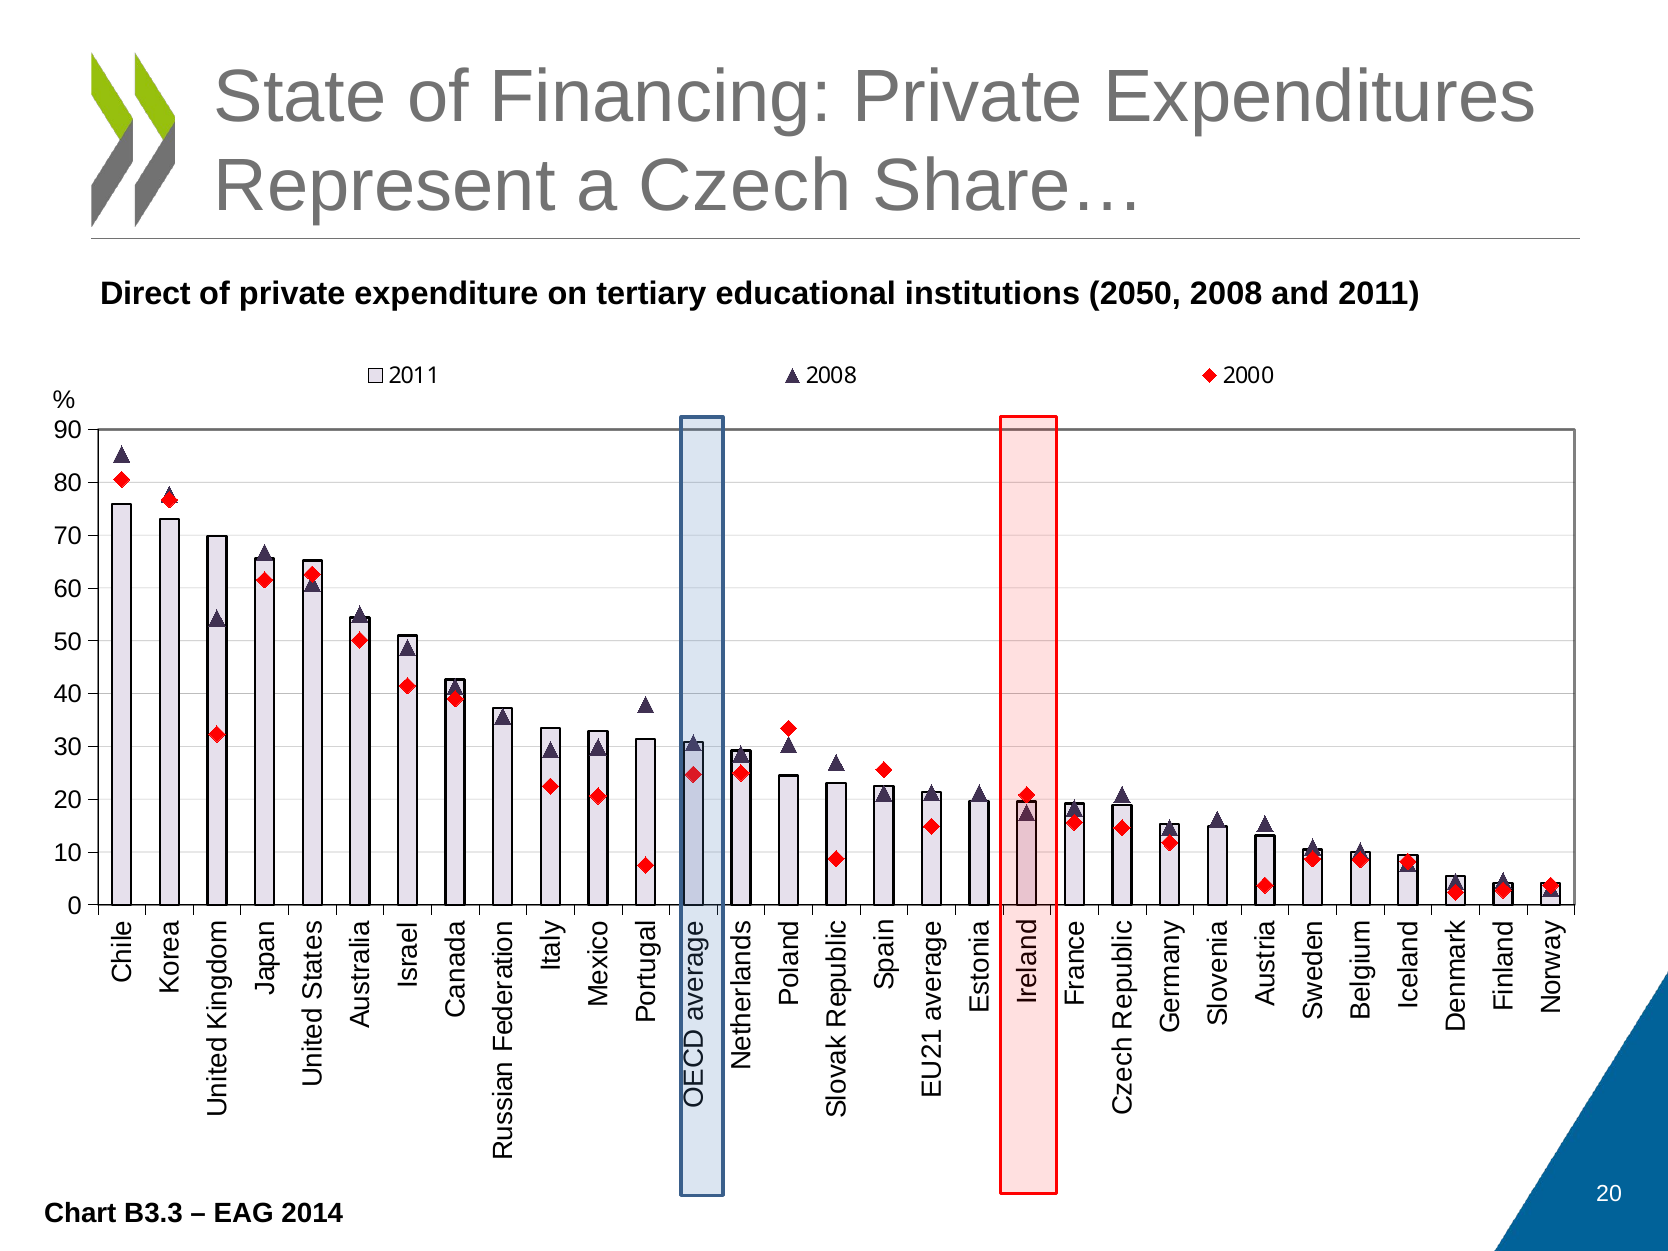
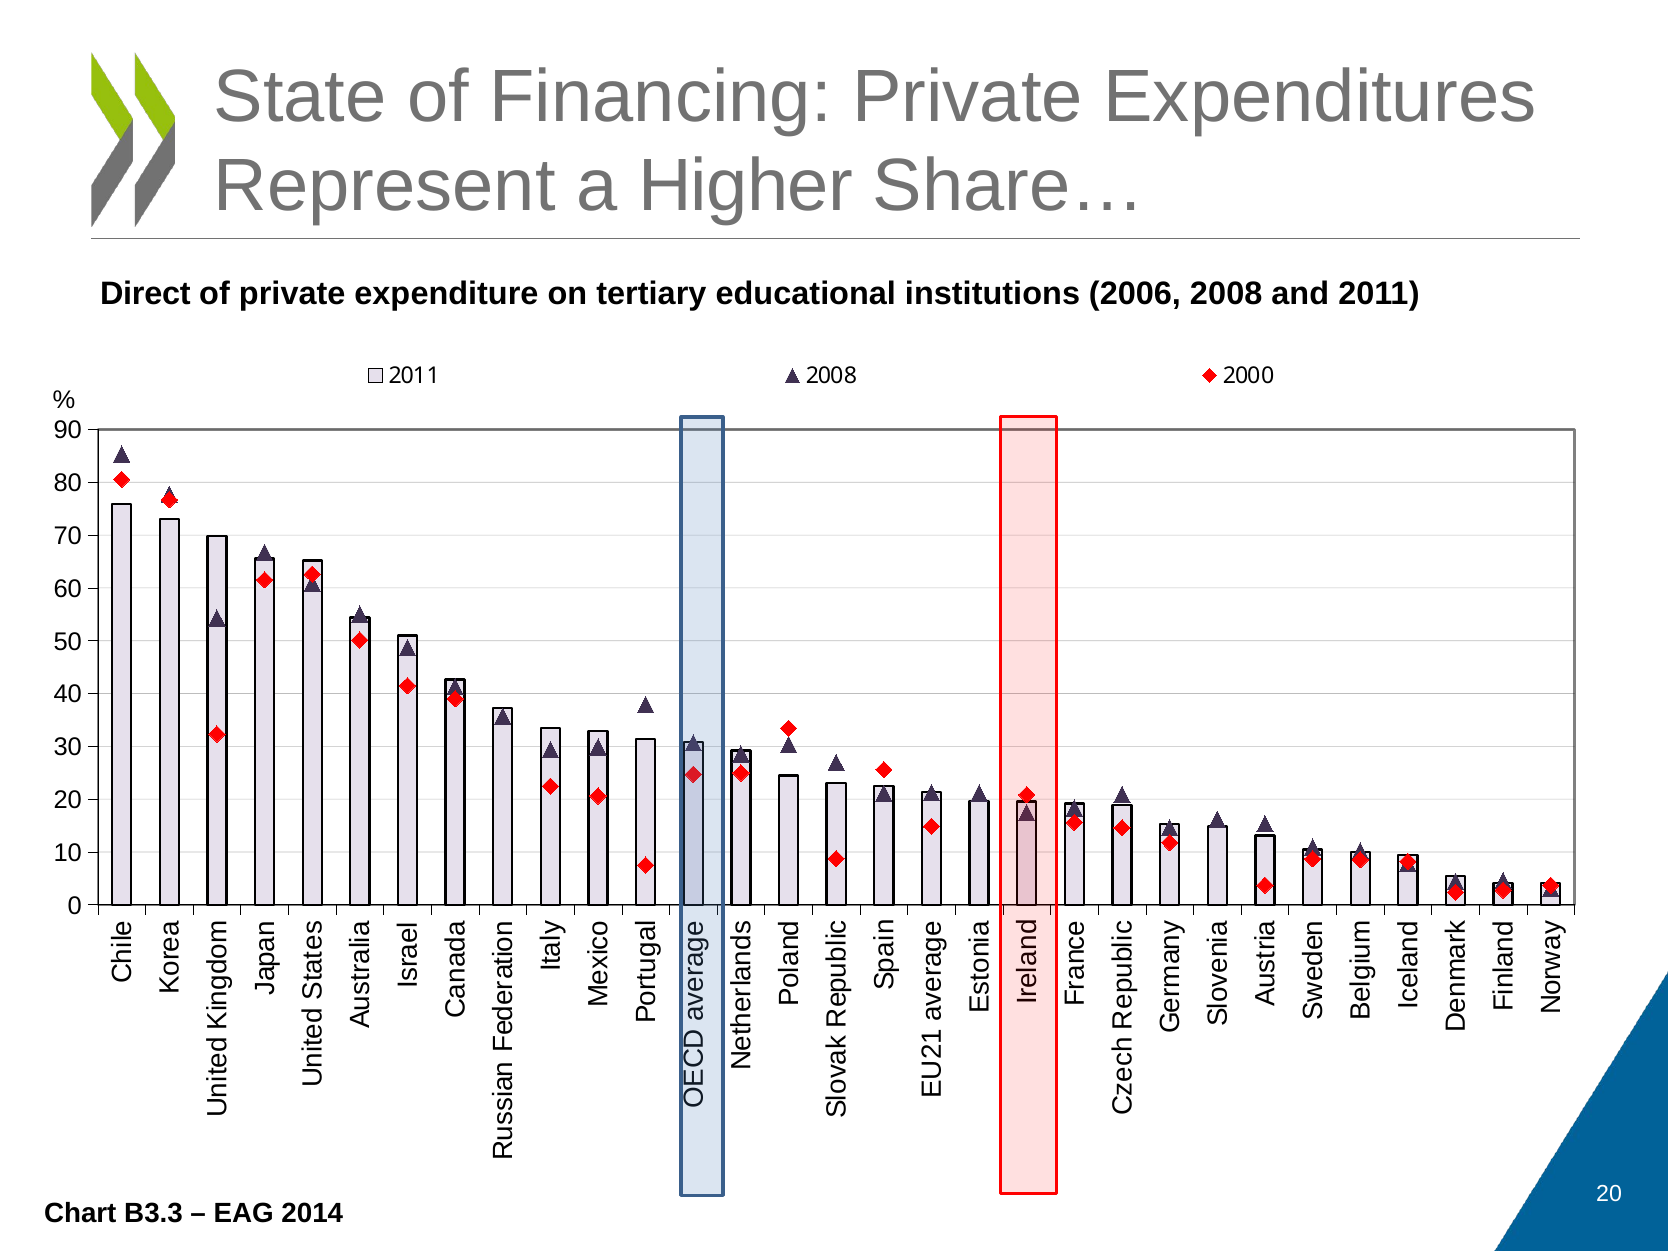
Czech: Czech -> Higher (746, 186)
2050: 2050 -> 2006 (1135, 294)
